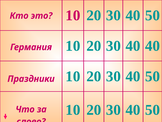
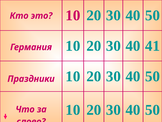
40 40: 40 -> 41 (153, 46)
